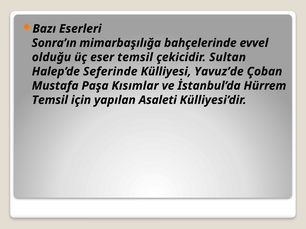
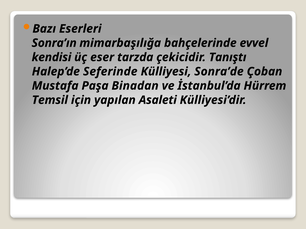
olduğu: olduğu -> kendisi (52, 57)
eser temsil: temsil -> tarzda (135, 57)
Sultan: Sultan -> Tanıştı (228, 57)
Yavuz’de: Yavuz’de -> Sonra’de (219, 72)
Kısımlar: Kısımlar -> Binadan (135, 86)
